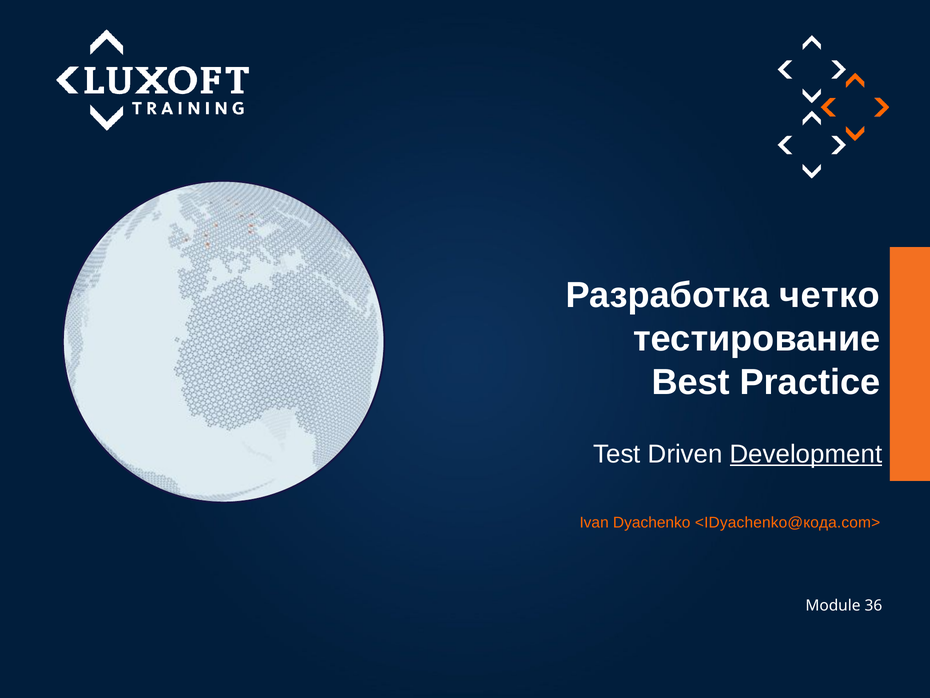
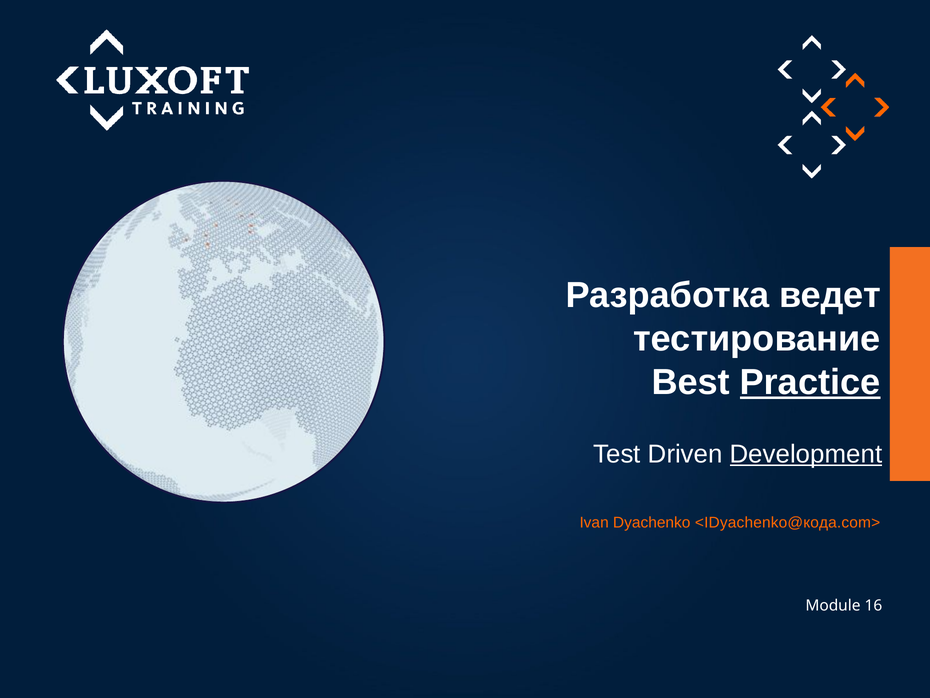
четко: четко -> ведет (830, 295)
Practice underline: none -> present (810, 382)
36: 36 -> 16 (873, 605)
